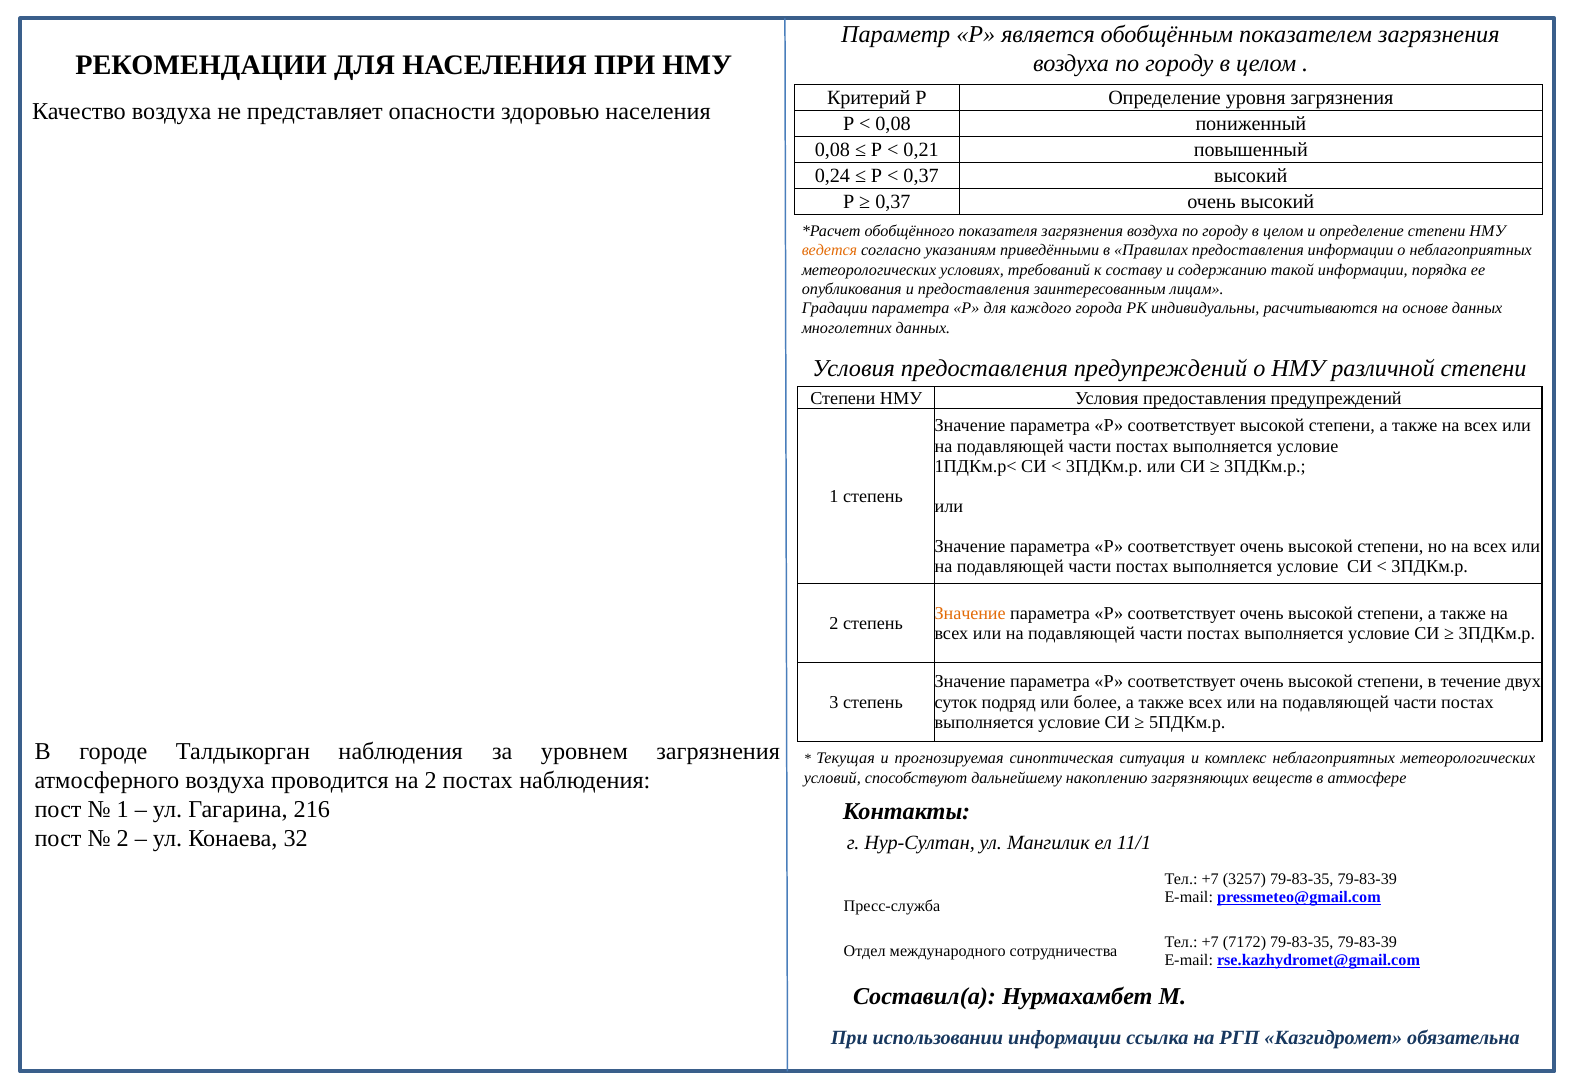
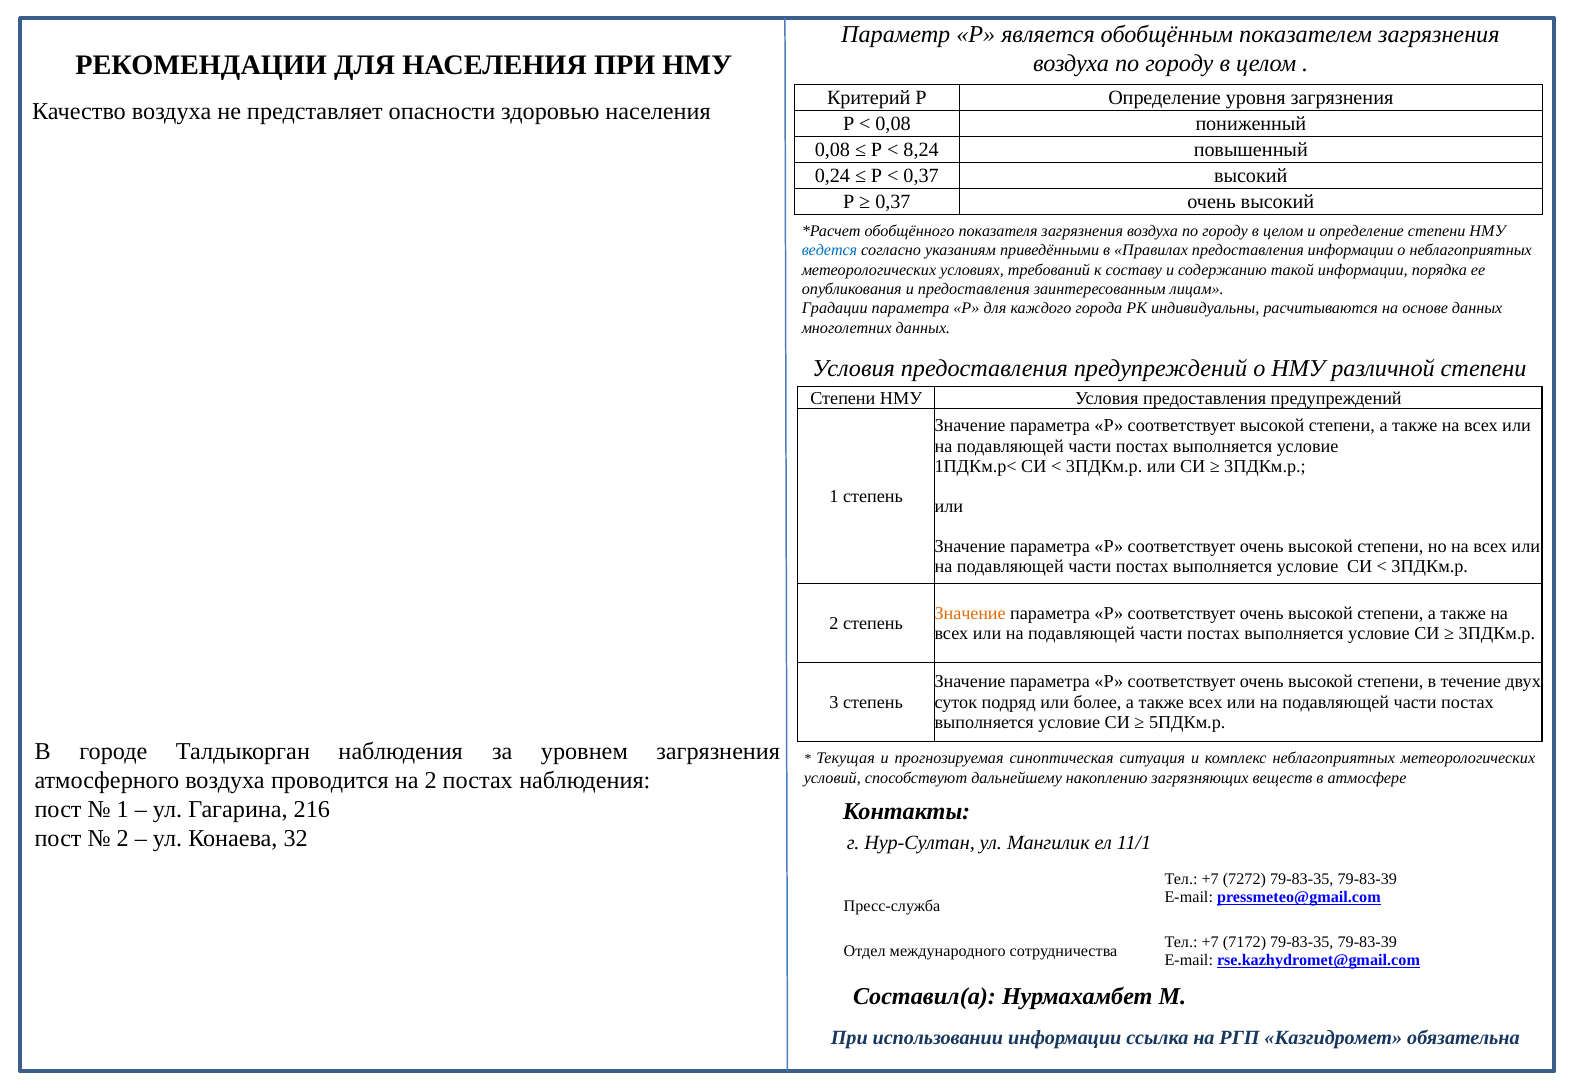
0,21: 0,21 -> 8,24 (921, 149)
ведется colour: orange -> blue (829, 251)
3257: 3257 -> 7272 (1244, 880)
